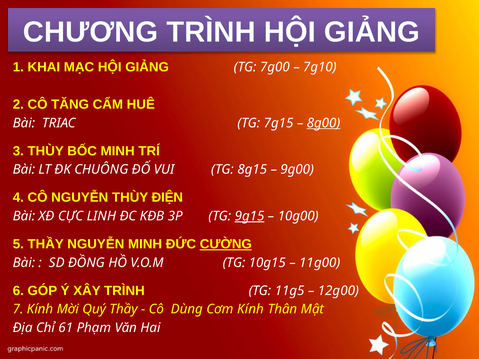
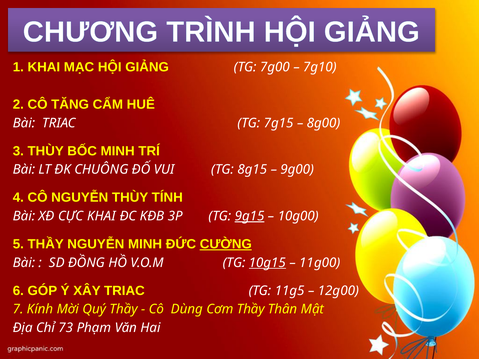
8g00 underline: present -> none (324, 123)
ĐIỆN: ĐIỆN -> TÍNH (167, 198)
CỰC LINH: LINH -> KHAI (101, 216)
10g15 underline: none -> present (267, 263)
XÂY TRÌNH: TRÌNH -> TRIAC (124, 291)
Cơm Kính: Kính -> Thầy (251, 309)
61: 61 -> 73 (66, 328)
